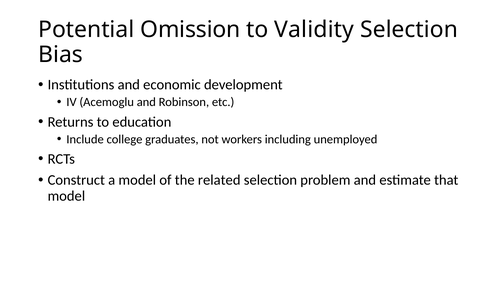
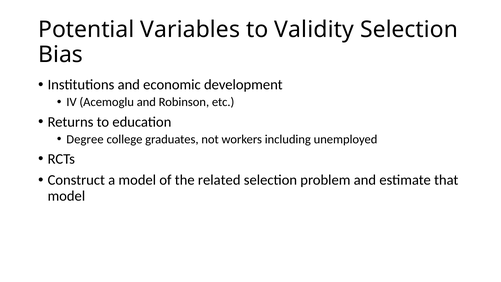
Omission: Omission -> Variables (190, 30)
Include: Include -> Degree (85, 139)
